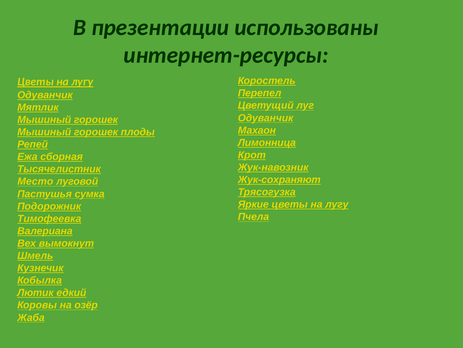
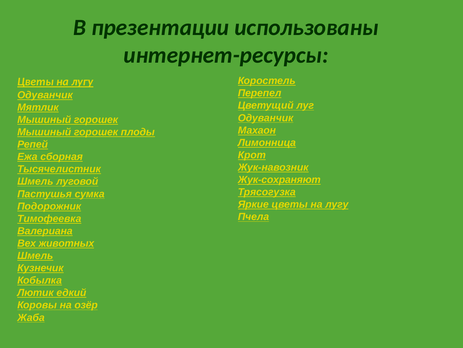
Место: Место -> Шмель (35, 181)
вымокнут: вымокнут -> животных (66, 243)
